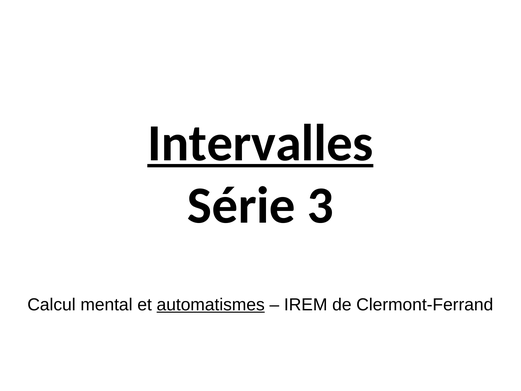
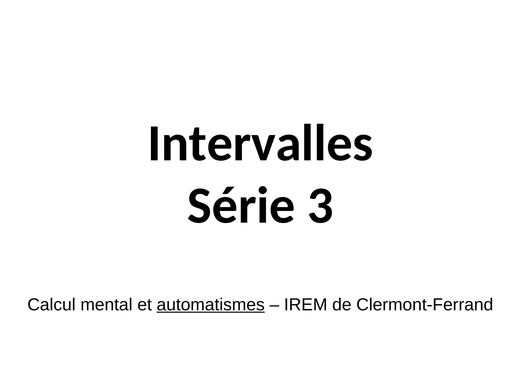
Intervalles underline: present -> none (260, 143)
